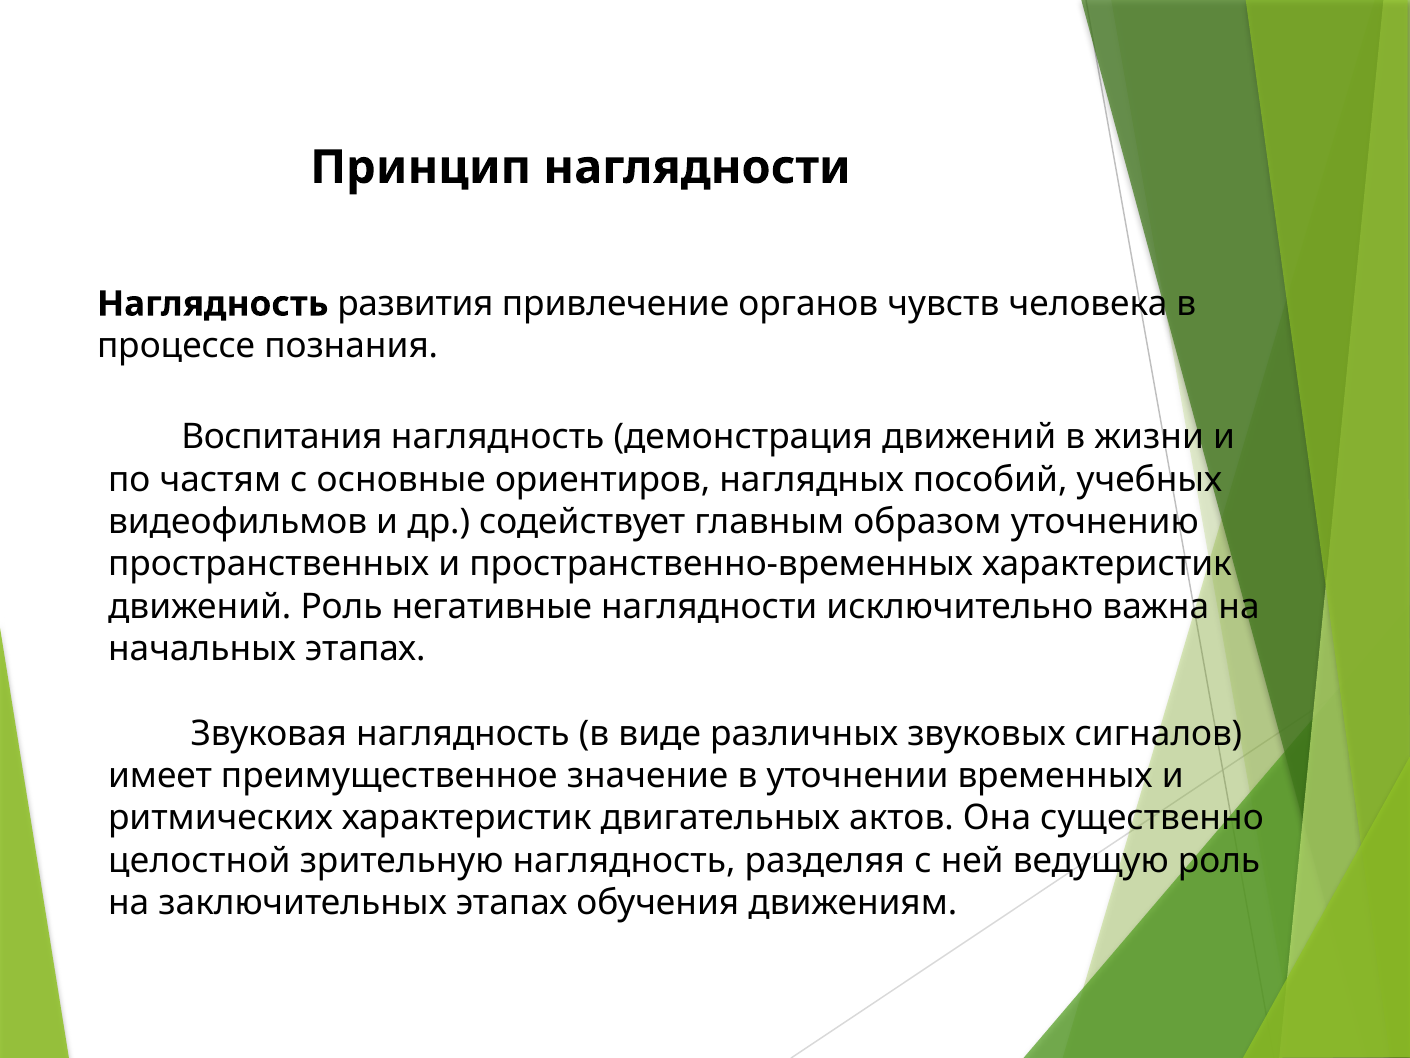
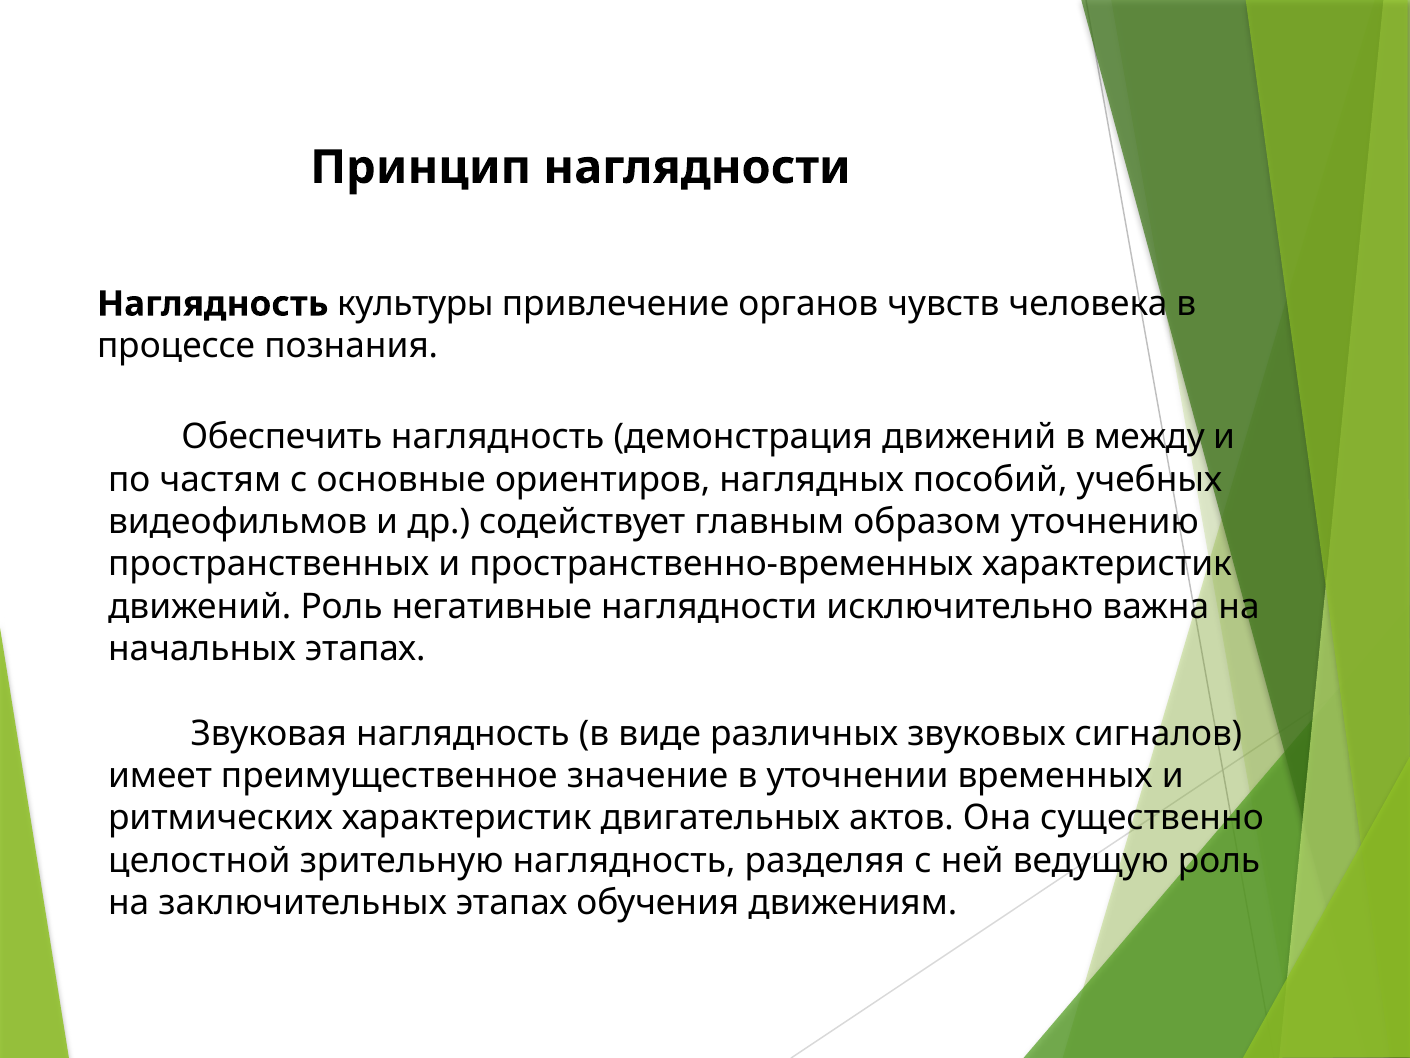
развития: развития -> культуры (415, 304)
Воспитания: Воспитания -> Обеспечить (282, 437)
жизни: жизни -> между (1149, 437)
